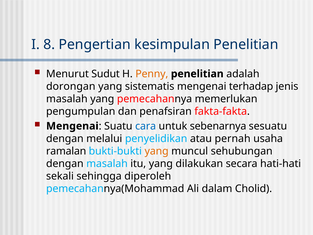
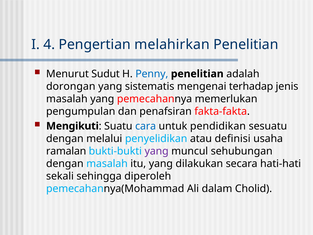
8: 8 -> 4 (49, 44)
kesimpulan: kesimpulan -> melahirkan (172, 44)
Penny colour: orange -> blue (152, 74)
Mengenai: Mengenai -> Mengikuti (72, 126)
sebenarnya: sebenarnya -> pendidikan (218, 126)
pernah: pernah -> definisi (233, 138)
yang colour: orange -> purple (157, 151)
